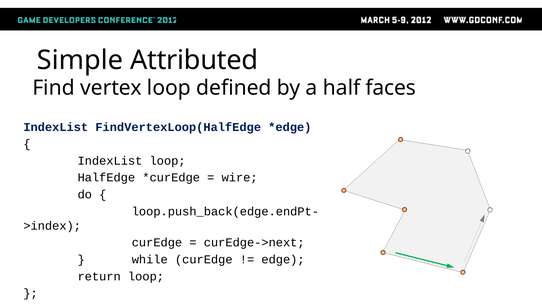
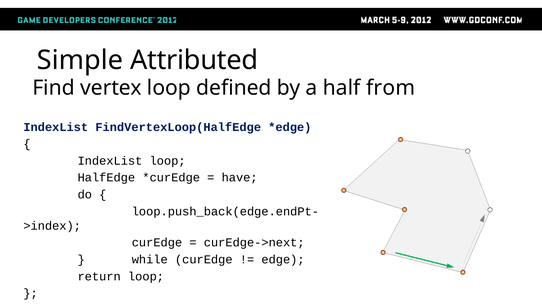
faces: faces -> from (391, 88)
wire: wire -> have (240, 178)
